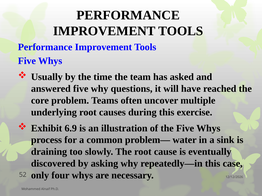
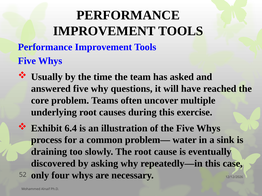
6.9: 6.9 -> 6.4 (71, 128)
